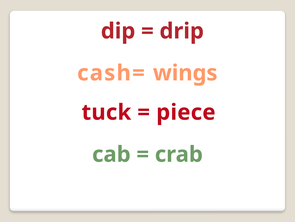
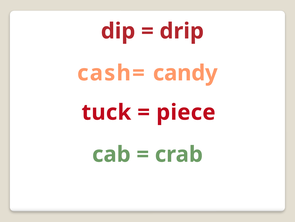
wings: wings -> candy (185, 73)
